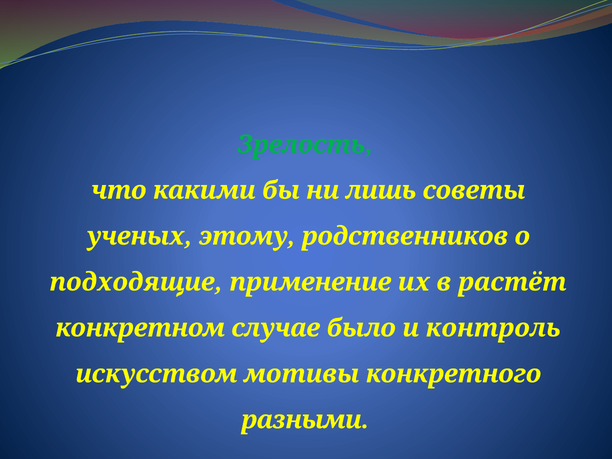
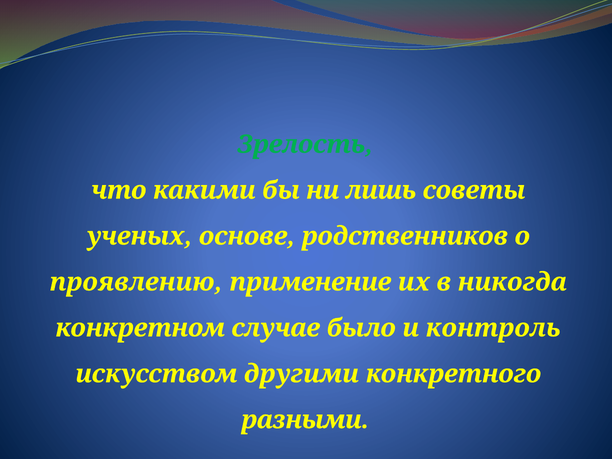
этому: этому -> основе (247, 236)
подходящие: подходящие -> проявлению (136, 282)
растёт: растёт -> никогда (512, 282)
мотивы: мотивы -> другими (301, 374)
